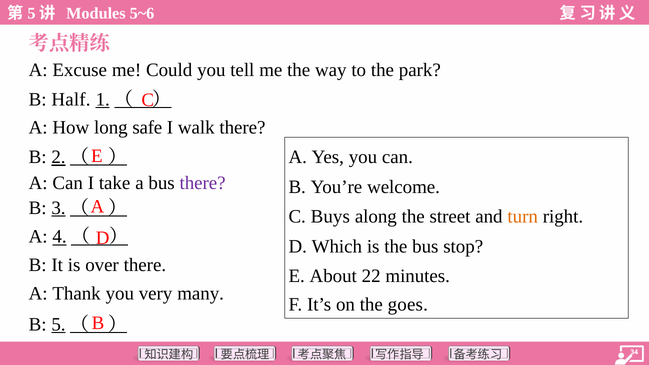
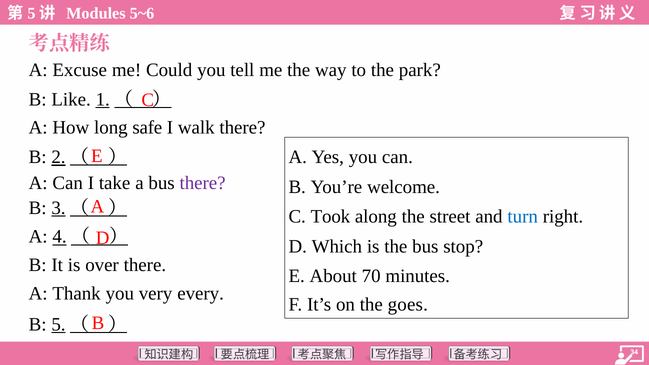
Half: Half -> Like (71, 99)
Buys: Buys -> Took (330, 217)
turn colour: orange -> blue (523, 217)
22: 22 -> 70 (371, 276)
many: many -> every (201, 294)
